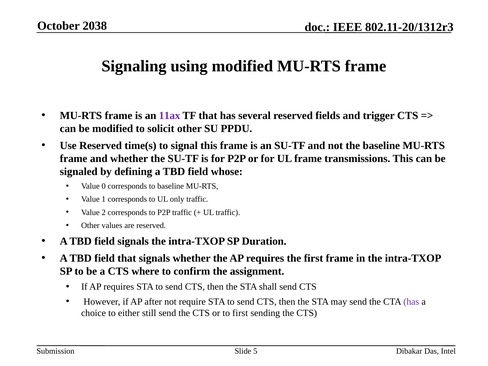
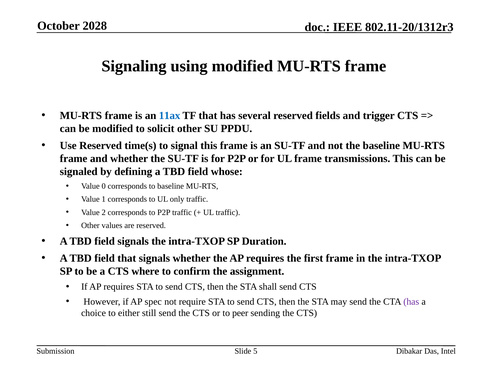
2038: 2038 -> 2028 (95, 26)
11ax colour: purple -> blue (170, 115)
after: after -> spec (153, 302)
to first: first -> peer (240, 313)
